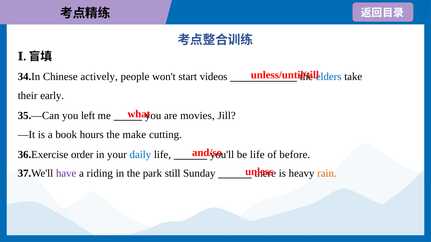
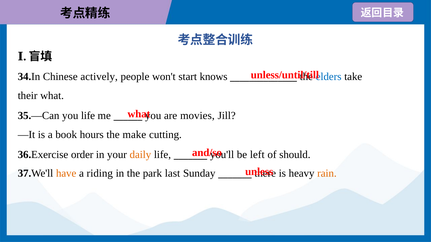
videos: videos -> knows (214, 77)
their early: early -> what (52, 96)
you left: left -> life (88, 116)
daily colour: blue -> orange (140, 155)
be life: life -> left (257, 155)
before: before -> should (295, 155)
have colour: purple -> orange (66, 174)
still: still -> last (173, 174)
